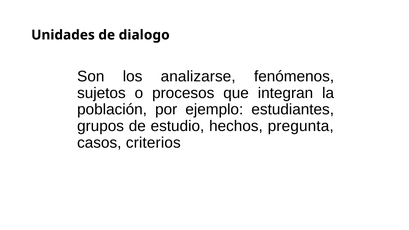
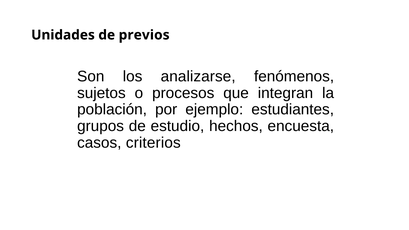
dialogo: dialogo -> previos (144, 35)
pregunta: pregunta -> encuesta (301, 126)
